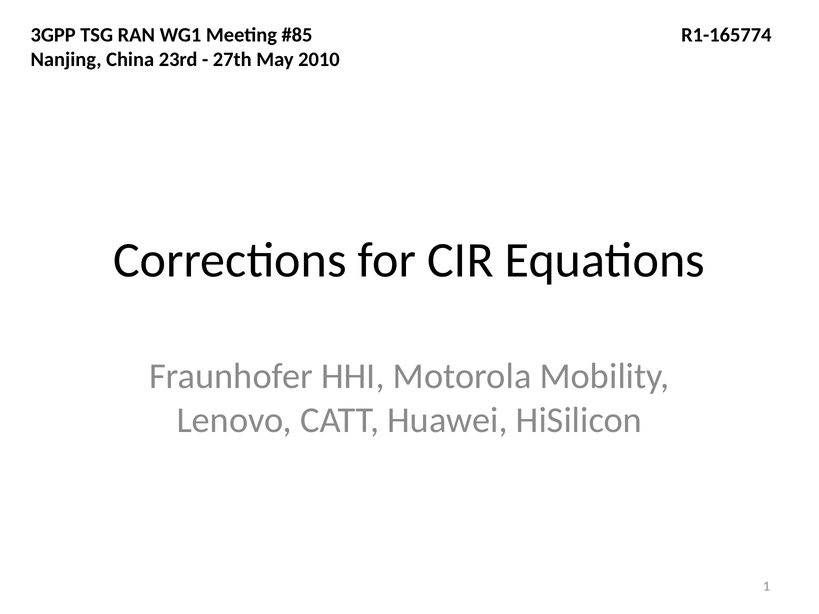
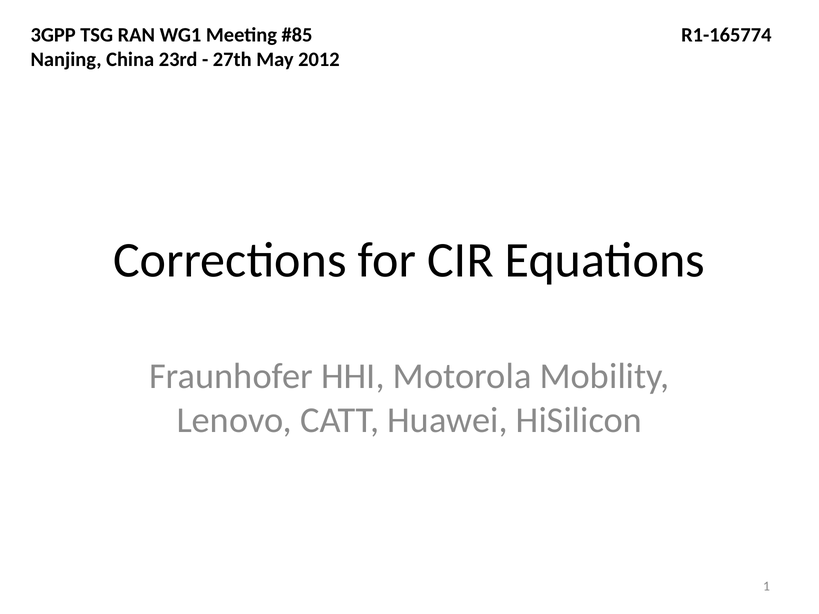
2010: 2010 -> 2012 (319, 60)
